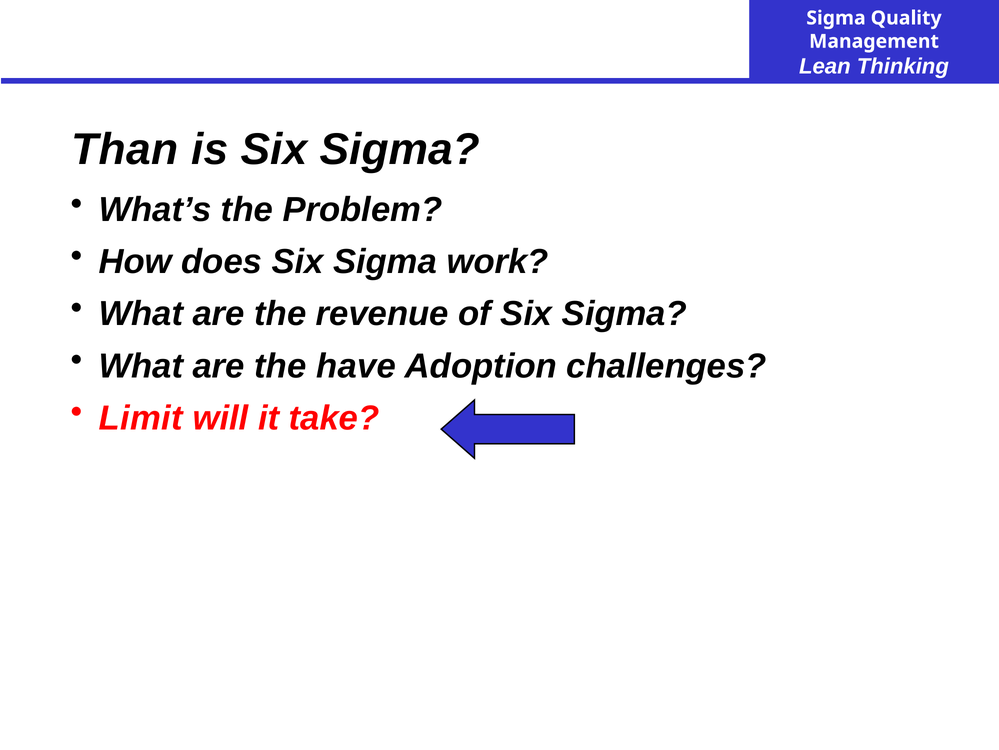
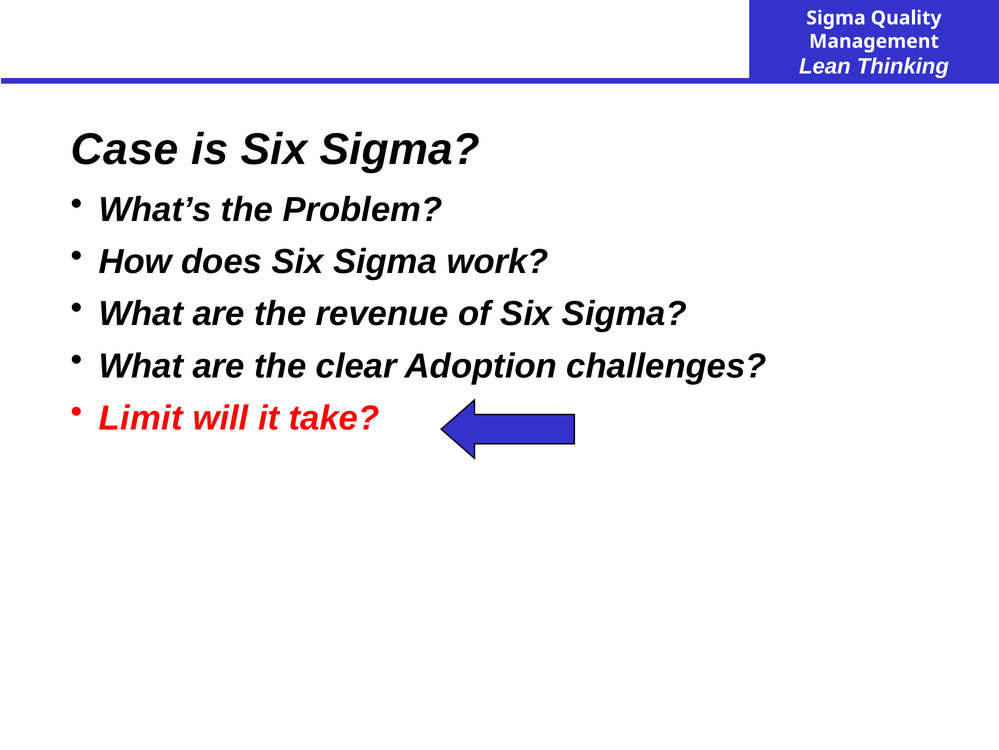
Than: Than -> Case (125, 150)
have: have -> clear (356, 366)
